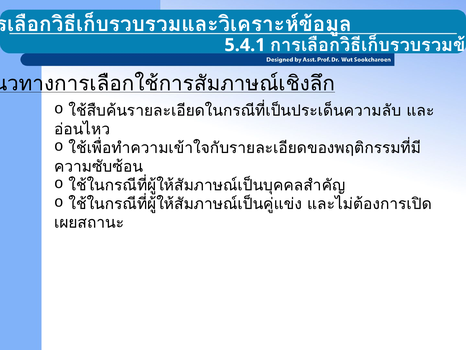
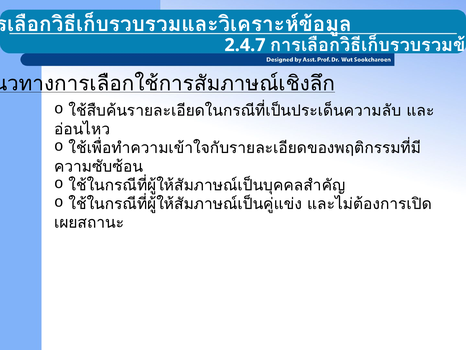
5.4.1: 5.4.1 -> 2.4.7 (245, 45)
